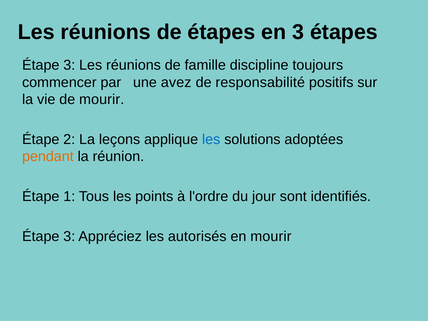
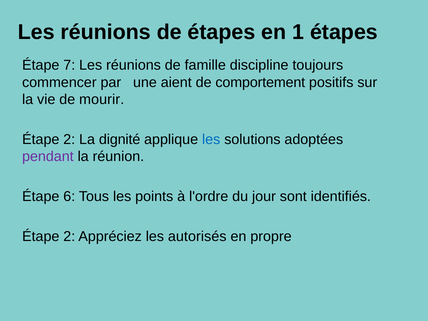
en 3: 3 -> 1 (298, 32)
3: 3 -> 7 (69, 65)
avez: avez -> aient (176, 82)
responsabilité: responsabilité -> comportement (260, 82)
leçons: leçons -> dignité (120, 139)
pendant colour: orange -> purple (48, 156)
1: 1 -> 6 (69, 196)
3: 3 -> 2 (69, 236)
en mourir: mourir -> propre (271, 236)
